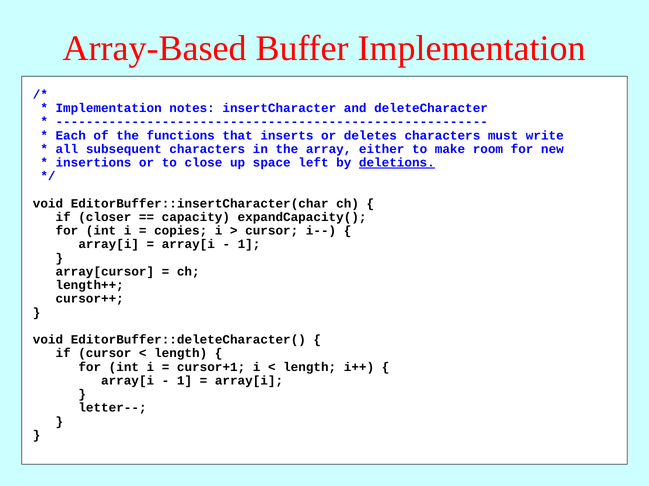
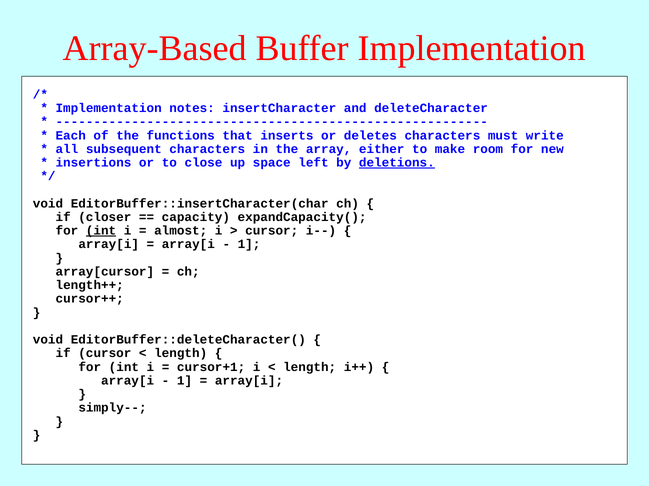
int underline: none -> present (101, 231)
copies: copies -> almost (181, 231)
letter--: letter-- -> simply-- (112, 408)
